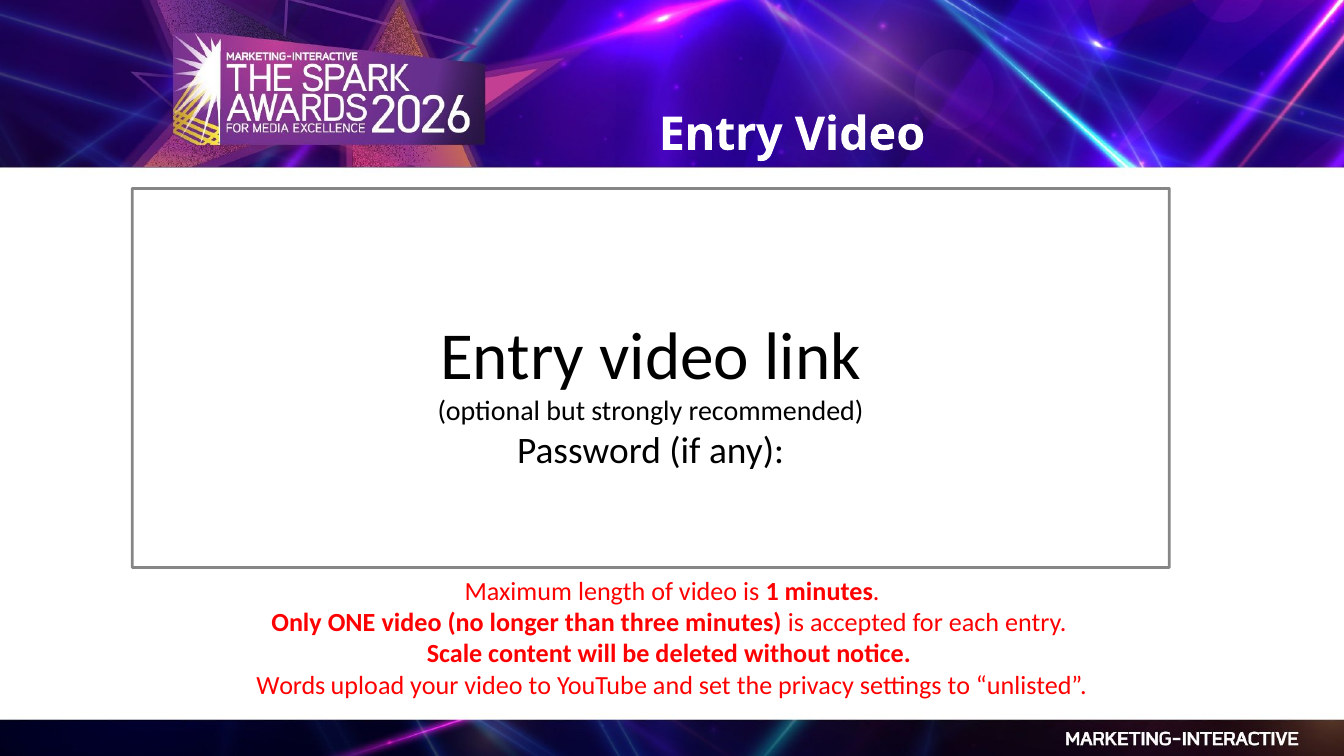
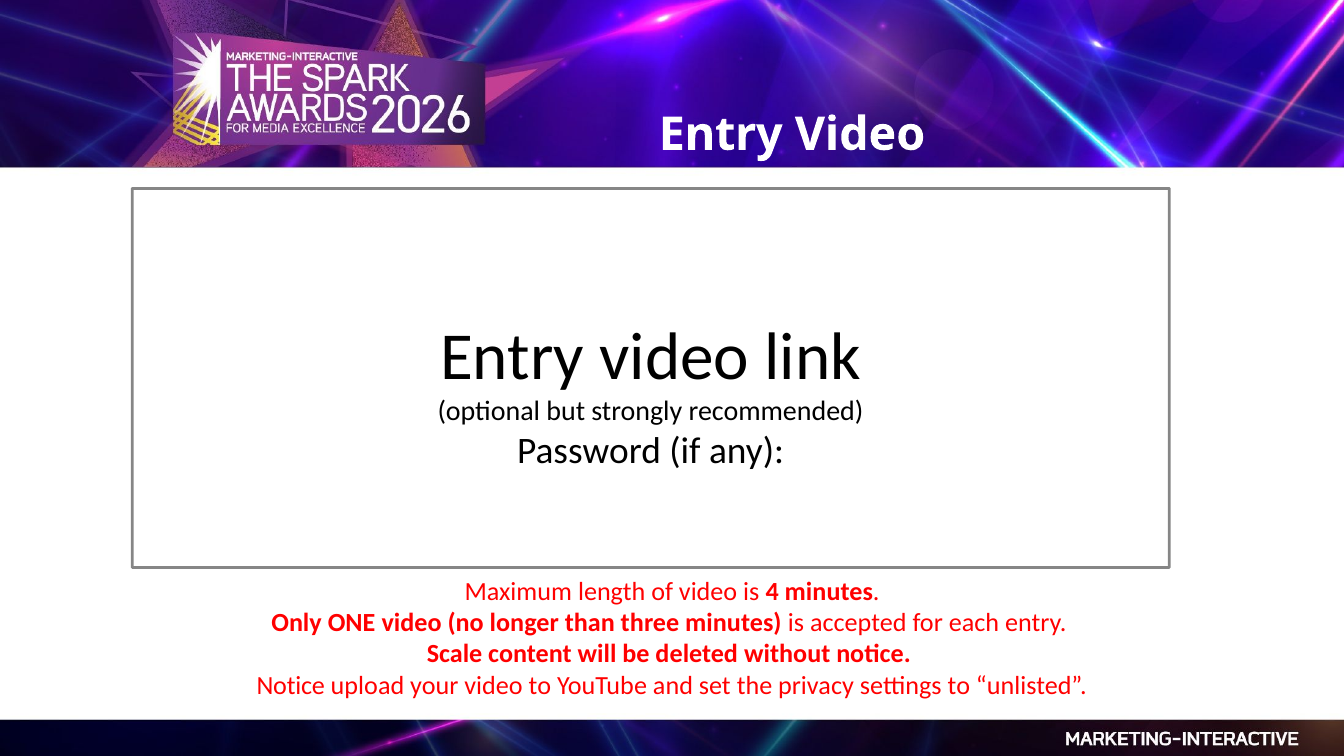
1: 1 -> 4 (772, 592)
Words: Words -> Notice (291, 686)
